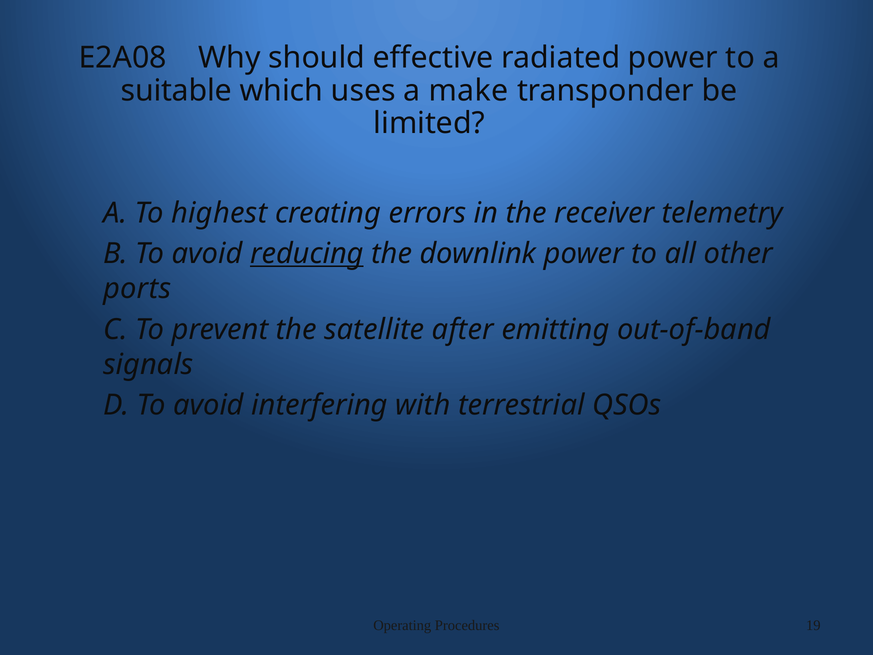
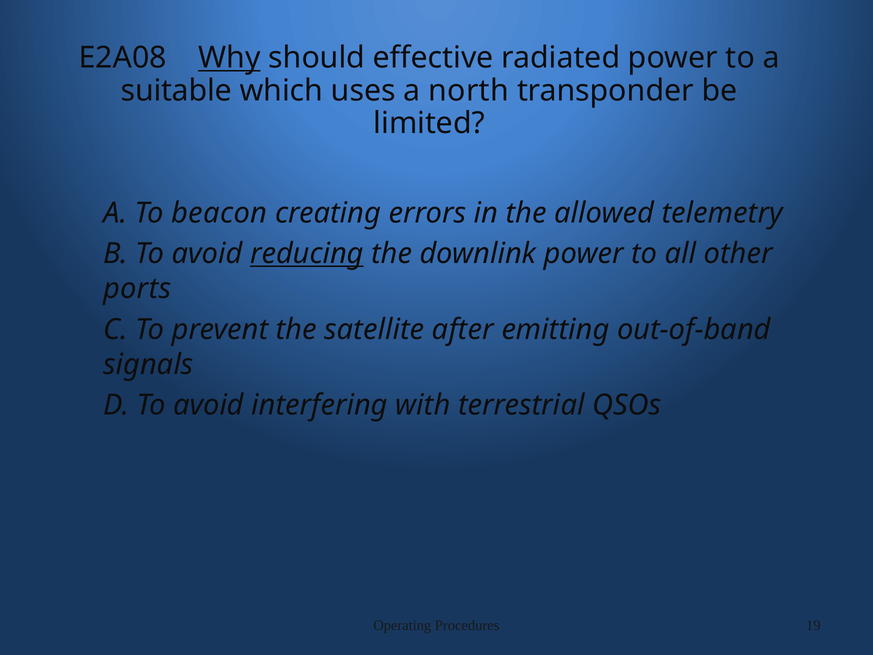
Why underline: none -> present (229, 58)
make: make -> north (469, 90)
highest: highest -> beacon (219, 213)
receiver: receiver -> allowed (604, 213)
